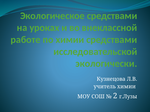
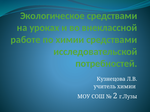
экологически: экологически -> потребностей (106, 64)
